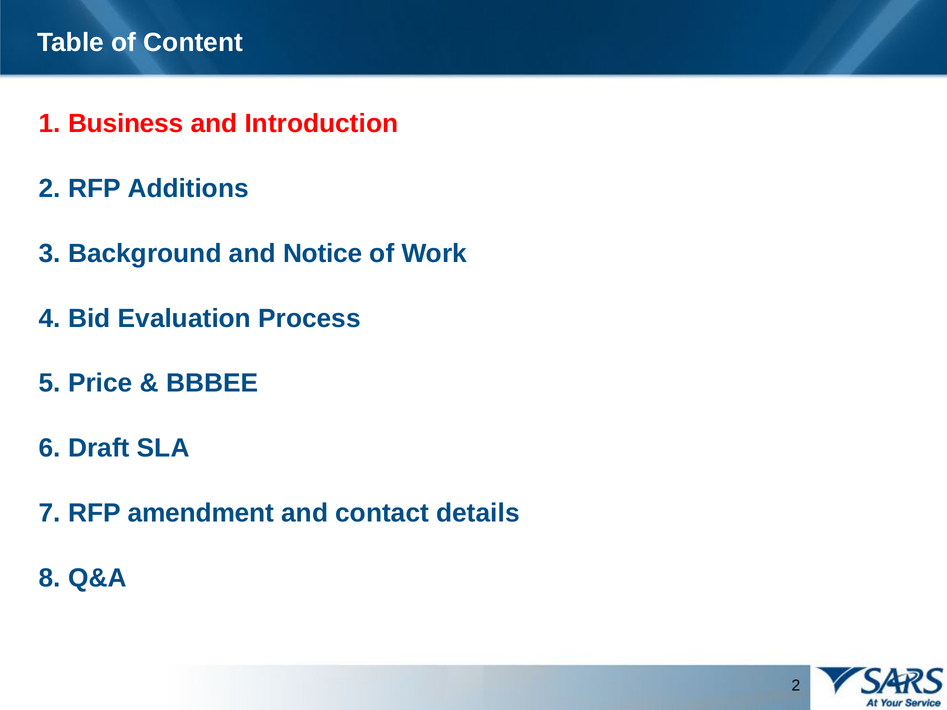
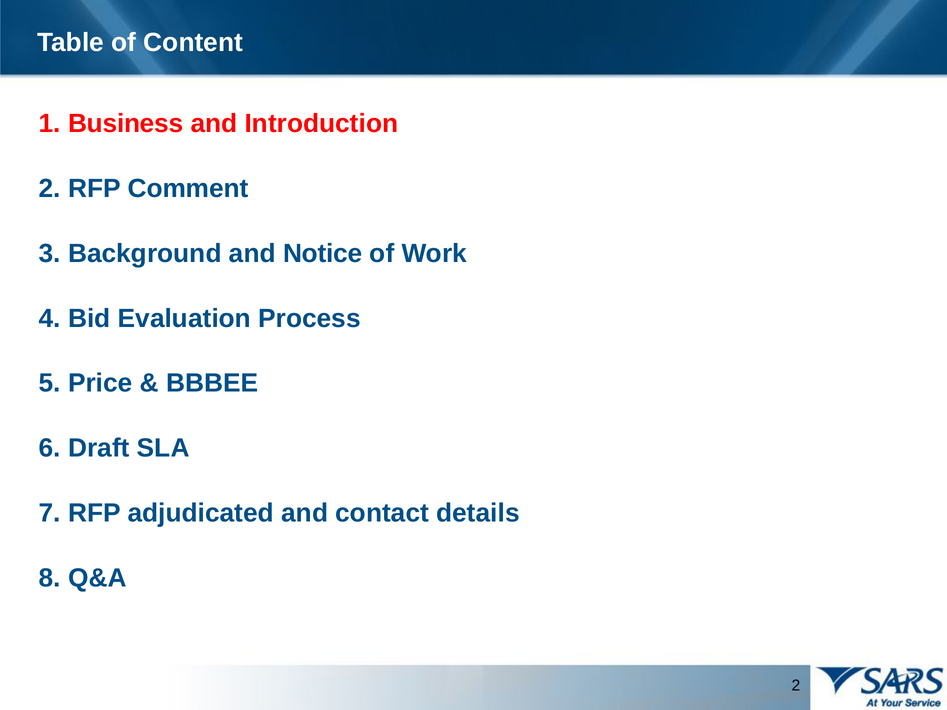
Additions: Additions -> Comment (188, 188)
amendment: amendment -> adjudicated (201, 513)
